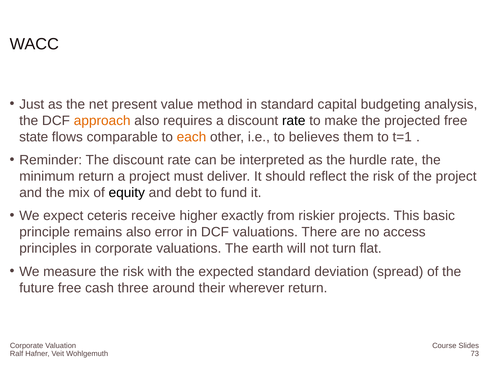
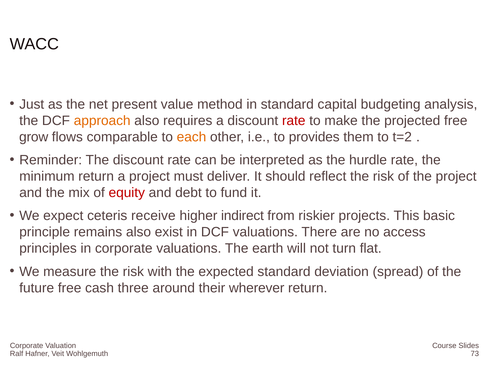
rate colour: black -> red (294, 121)
state: state -> grow (34, 137)
believes: believes -> provides (314, 137)
t=1: t=1 -> t=2 (402, 137)
equity colour: black -> red (127, 193)
exactly: exactly -> indirect (242, 216)
error: error -> exist (169, 232)
